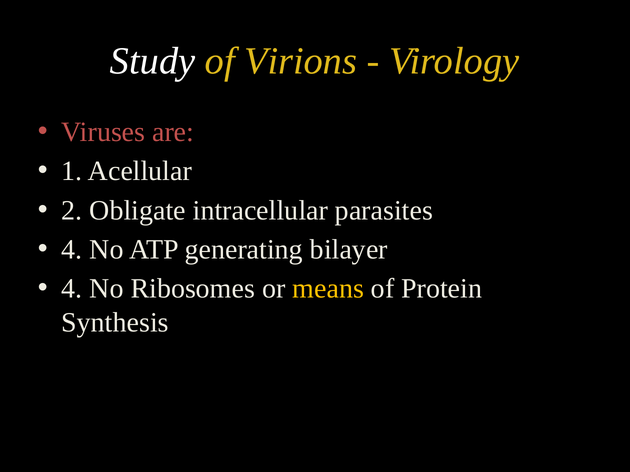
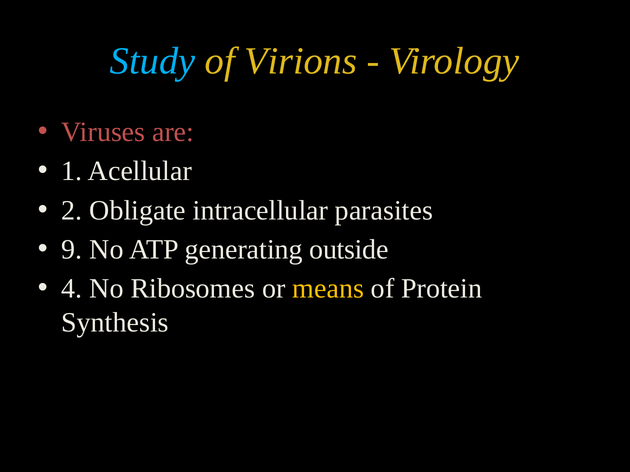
Study colour: white -> light blue (153, 61)
4: 4 -> 9 (72, 250)
bilayer: bilayer -> outside (349, 250)
